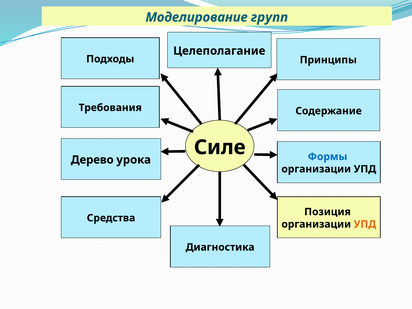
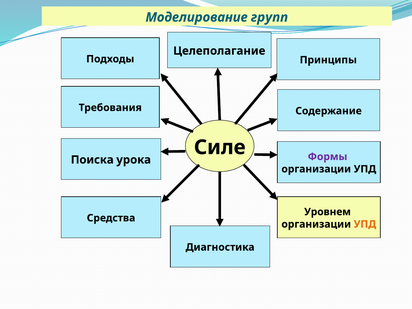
Формы colour: blue -> purple (328, 157)
Дерево: Дерево -> Поиска (92, 160)
Позиция: Позиция -> Уровнем (328, 212)
